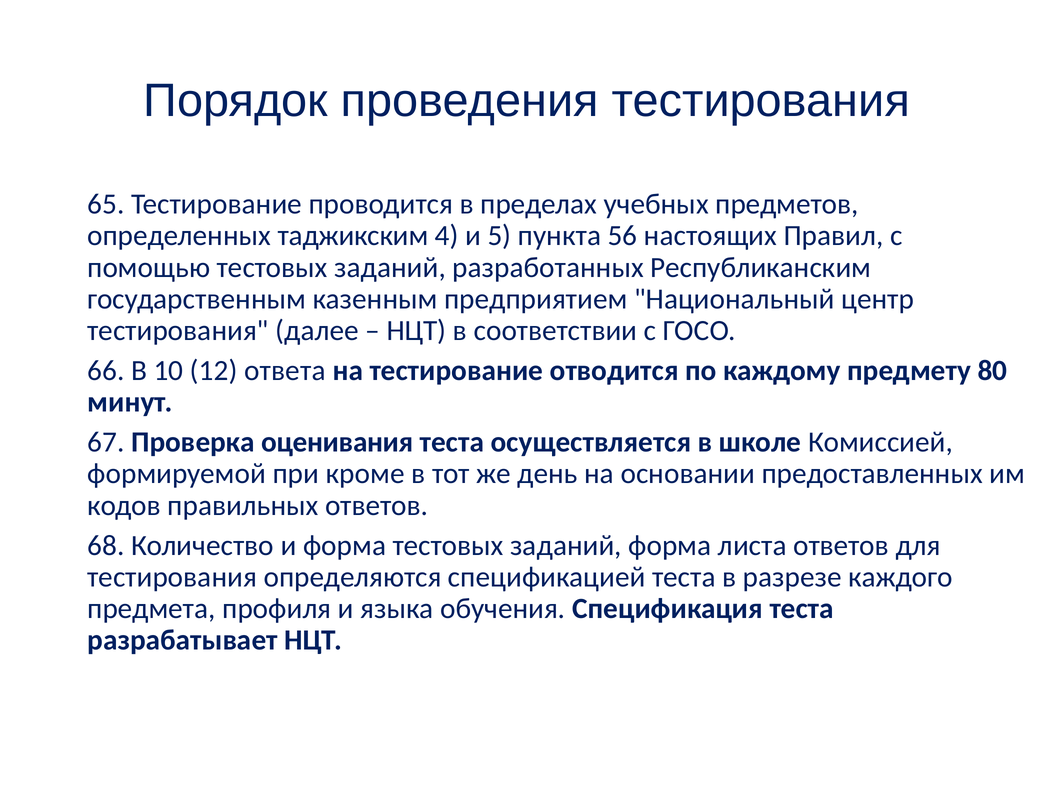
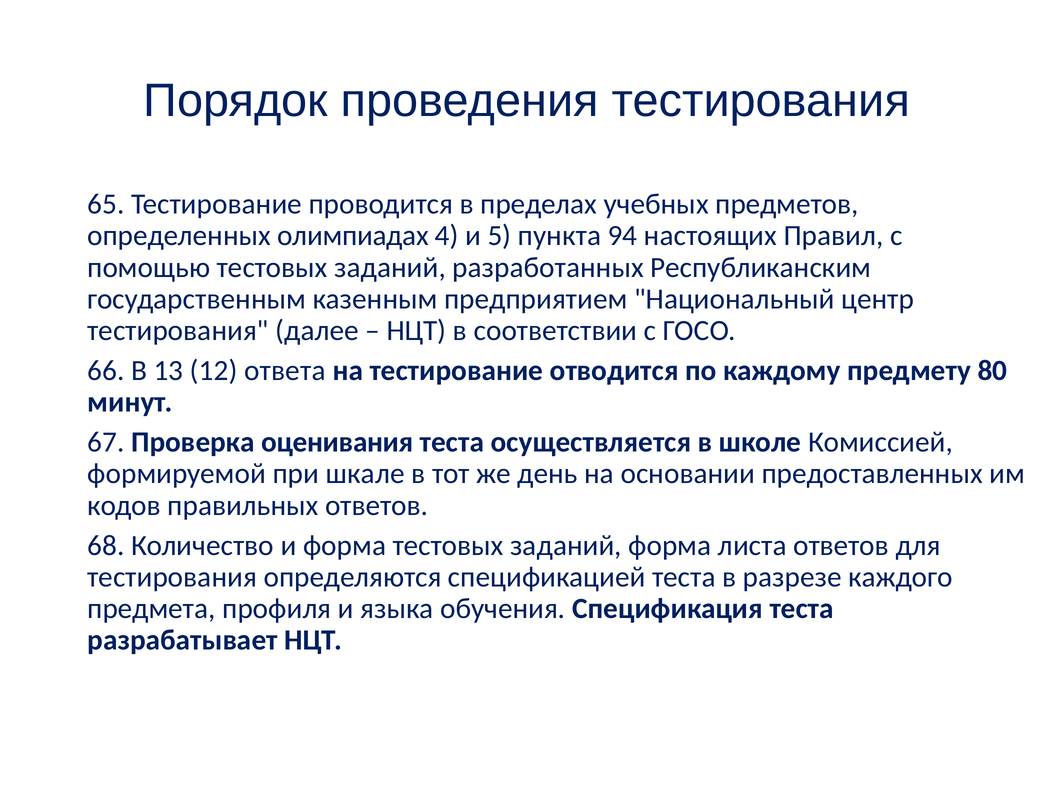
таджикским: таджикским -> олимпиадах (353, 236)
56: 56 -> 94 (622, 236)
10: 10 -> 13 (168, 371)
кроме: кроме -> шкале (365, 474)
